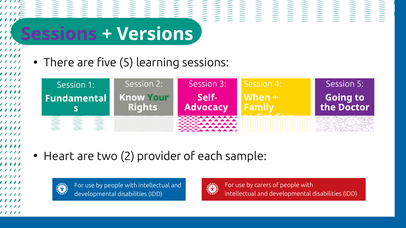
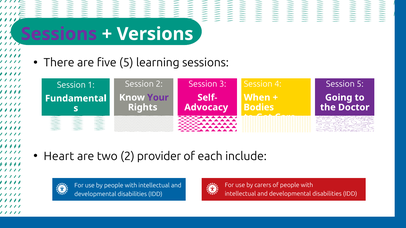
Your colour: green -> purple (158, 98)
Family: Family -> Bodies (259, 107)
sample: sample -> include (246, 156)
